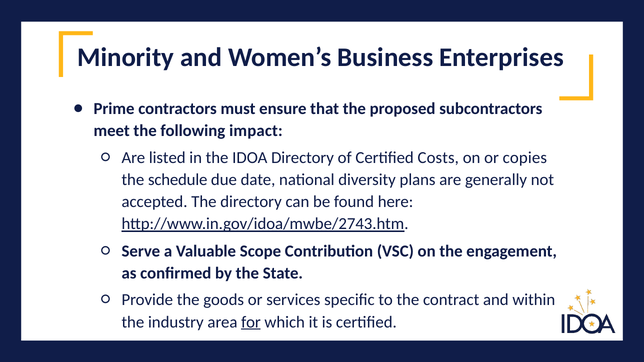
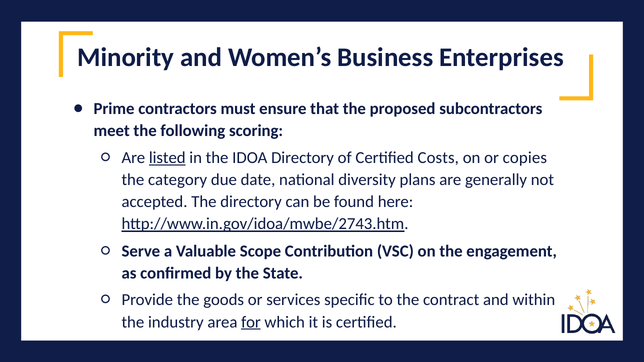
impact: impact -> scoring (256, 131)
listed underline: none -> present (167, 158)
schedule: schedule -> category (178, 180)
